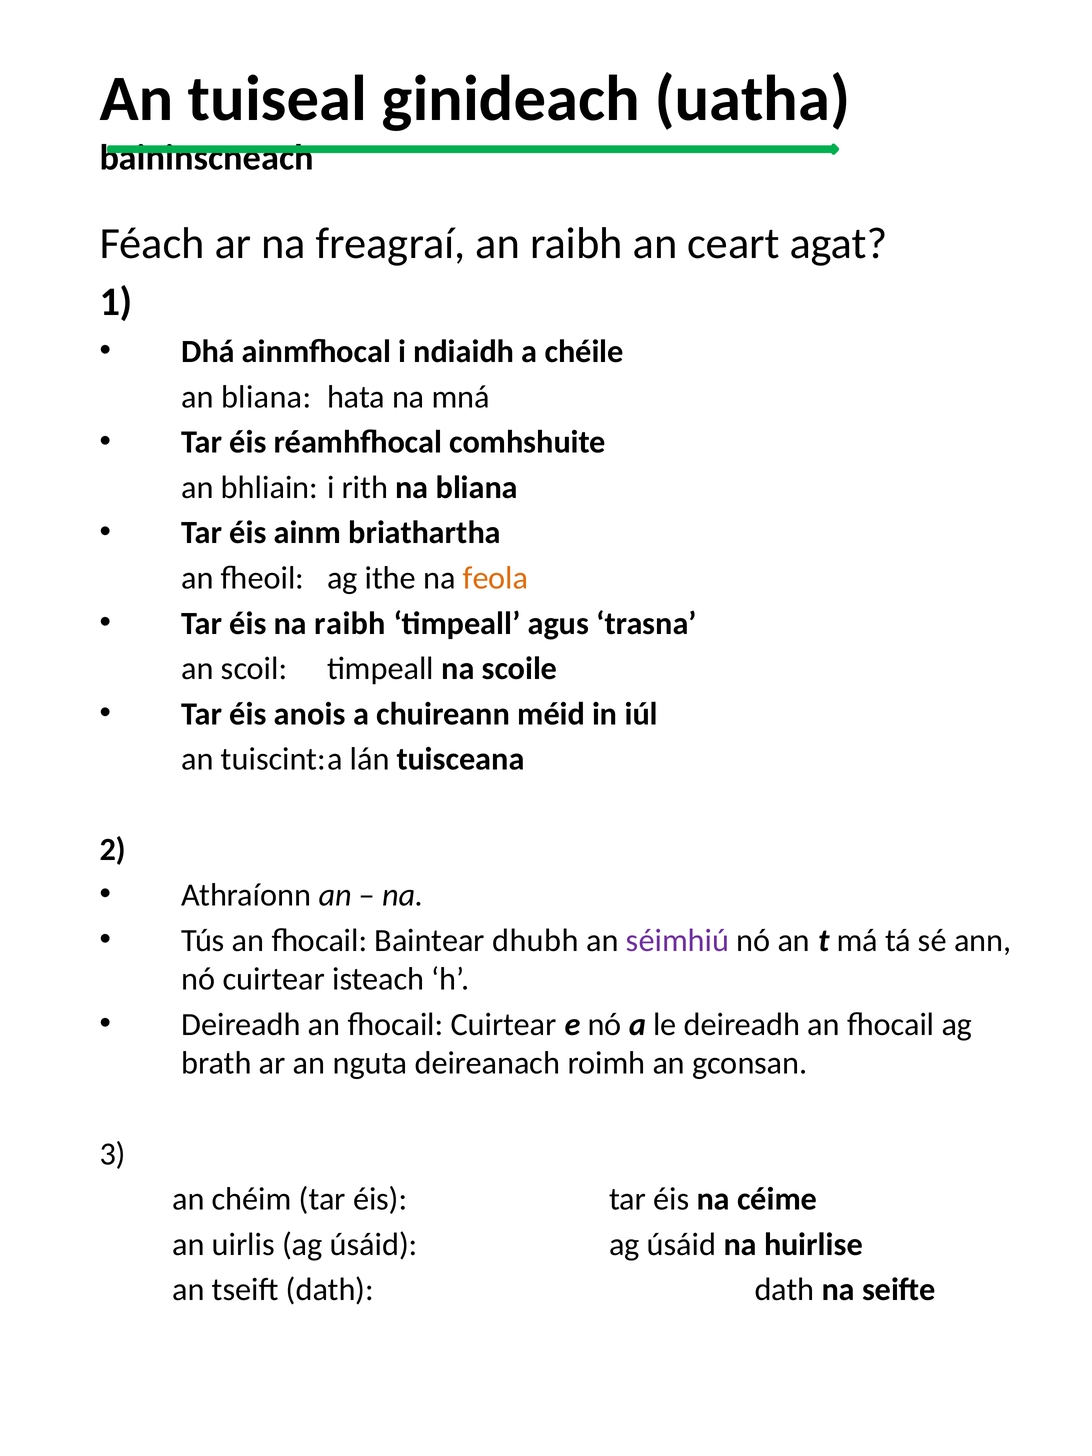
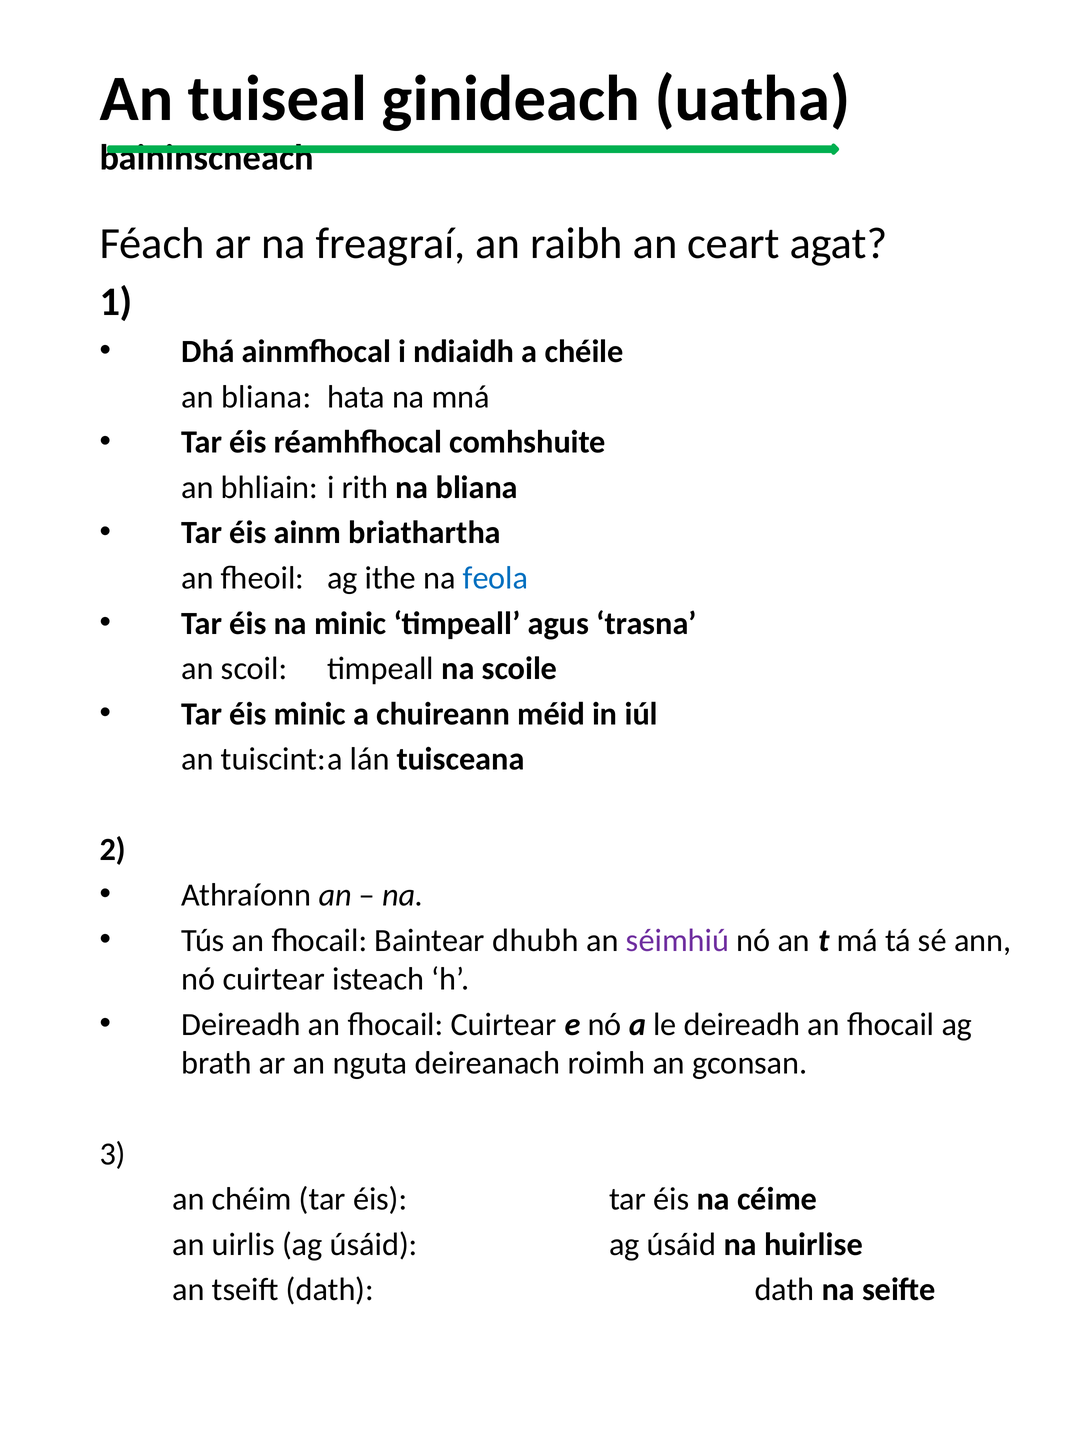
feola colour: orange -> blue (495, 578)
na raibh: raibh -> minic (350, 623)
éis anois: anois -> minic (310, 714)
